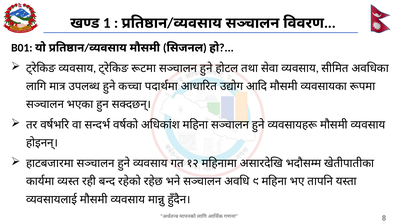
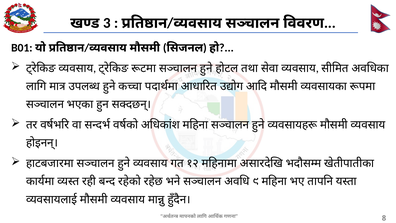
1: 1 -> 3 (107, 23)
